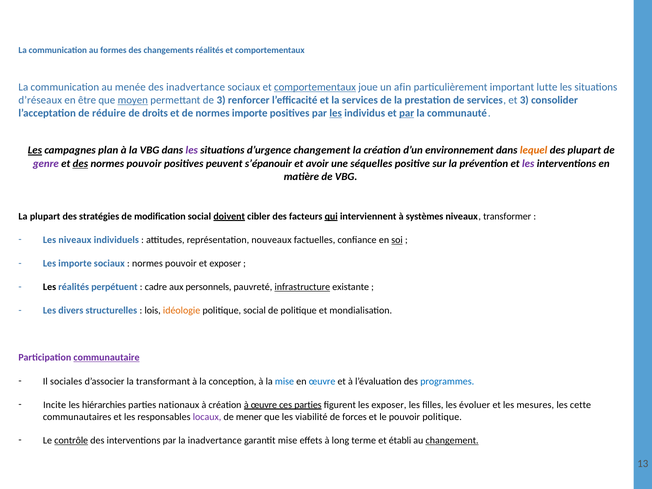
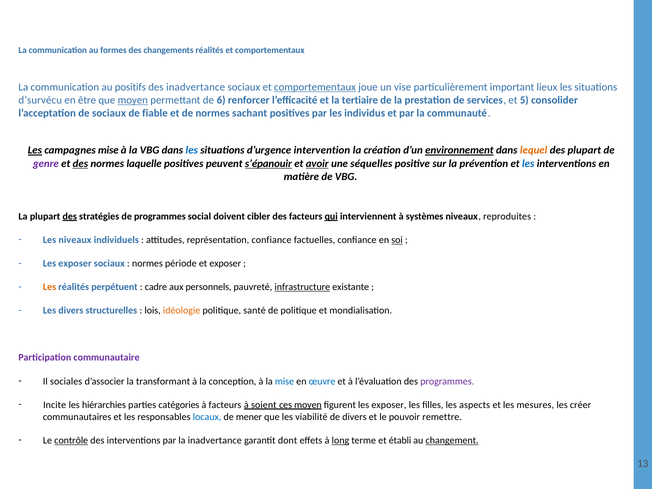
menée: menée -> positifs (130, 87)
afin: afin -> vise (403, 87)
lutte: lutte -> lieux (547, 87)
d’réseaux: d’réseaux -> d’survécu (40, 100)
de 3: 3 -> 6 (221, 100)
la services: services -> tertiaire (360, 100)
et 3: 3 -> 5 (524, 100)
de réduire: réduire -> sociaux (109, 113)
droits: droits -> fiable (155, 113)
normes importe: importe -> sachant (250, 113)
les underline: present -> none (336, 113)
par underline: present -> none (407, 113)
campagnes plan: plan -> mise (108, 150)
les colour: purple -> blue (192, 150)
d’urgence changement: changement -> intervention (322, 150)
environnement underline: none -> present (459, 150)
pouvoir: pouvoir -> laquelle (144, 163)
s’épanouir underline: none -> present (268, 163)
avoir underline: none -> present (317, 163)
les colour: purple -> blue (528, 163)
des underline: none -> present (70, 216)
de modification: modification -> programmes (160, 216)
doivent underline: present -> none (229, 216)
transformer: transformer -> reproduites (507, 216)
représentation nouveaux: nouveaux -> confiance (271, 240)
importe: importe -> exposer (75, 263)
pouvoir: pouvoir -> période (181, 263)
Les colour: black -> orange (50, 287)
politique social: social -> santé (255, 311)
communautaire underline: present -> none (107, 358)
programmes colour: blue -> purple (447, 381)
nationaux: nationaux -> catégories (179, 405)
à création: création -> facteurs (225, 405)
à œuvre: œuvre -> soient (264, 405)
ces parties: parties -> moyen (308, 405)
évoluer: évoluer -> aspects (475, 405)
cette: cette -> créer (581, 405)
locaux colour: purple -> blue (207, 417)
de forces: forces -> divers (355, 417)
pouvoir politique: politique -> remettre (442, 417)
garantit mise: mise -> dont (288, 440)
long underline: none -> present (340, 440)
